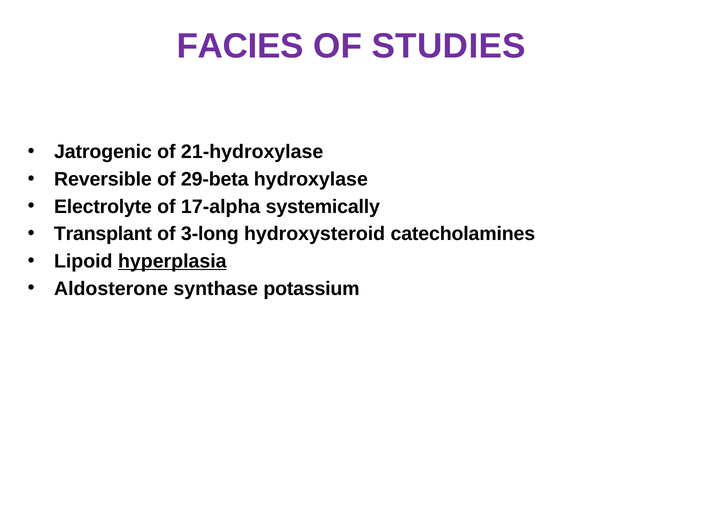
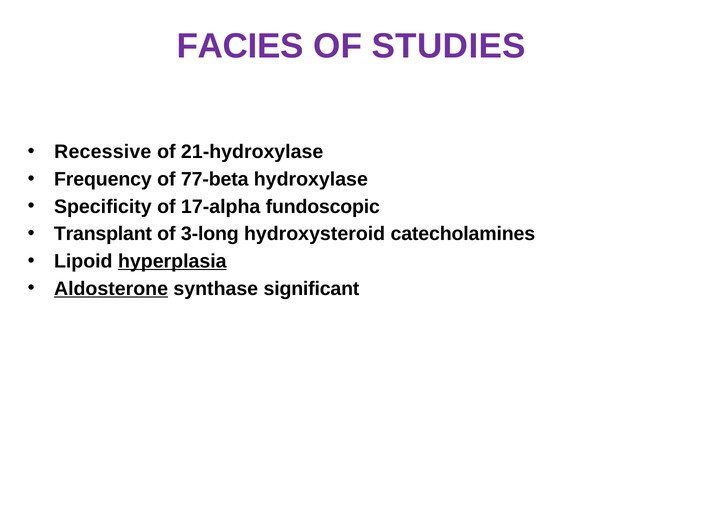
Jatrogenic: Jatrogenic -> Recessive (103, 152)
Reversible: Reversible -> Frequency (103, 179)
29-beta: 29-beta -> 77-beta (215, 179)
Electrolyte: Electrolyte -> Specificity (103, 207)
systemically: systemically -> fundoscopic (323, 207)
Aldosterone underline: none -> present (111, 289)
potassium: potassium -> significant (311, 289)
